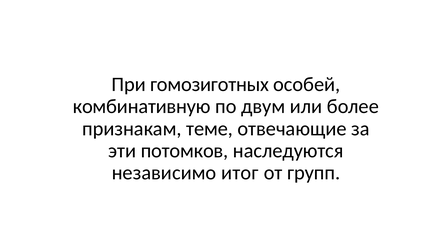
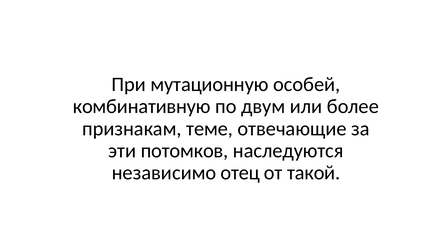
гомозиготных: гомозиготных -> мутационную (210, 84)
итог: итог -> отец (240, 173)
групп: групп -> такой (314, 173)
